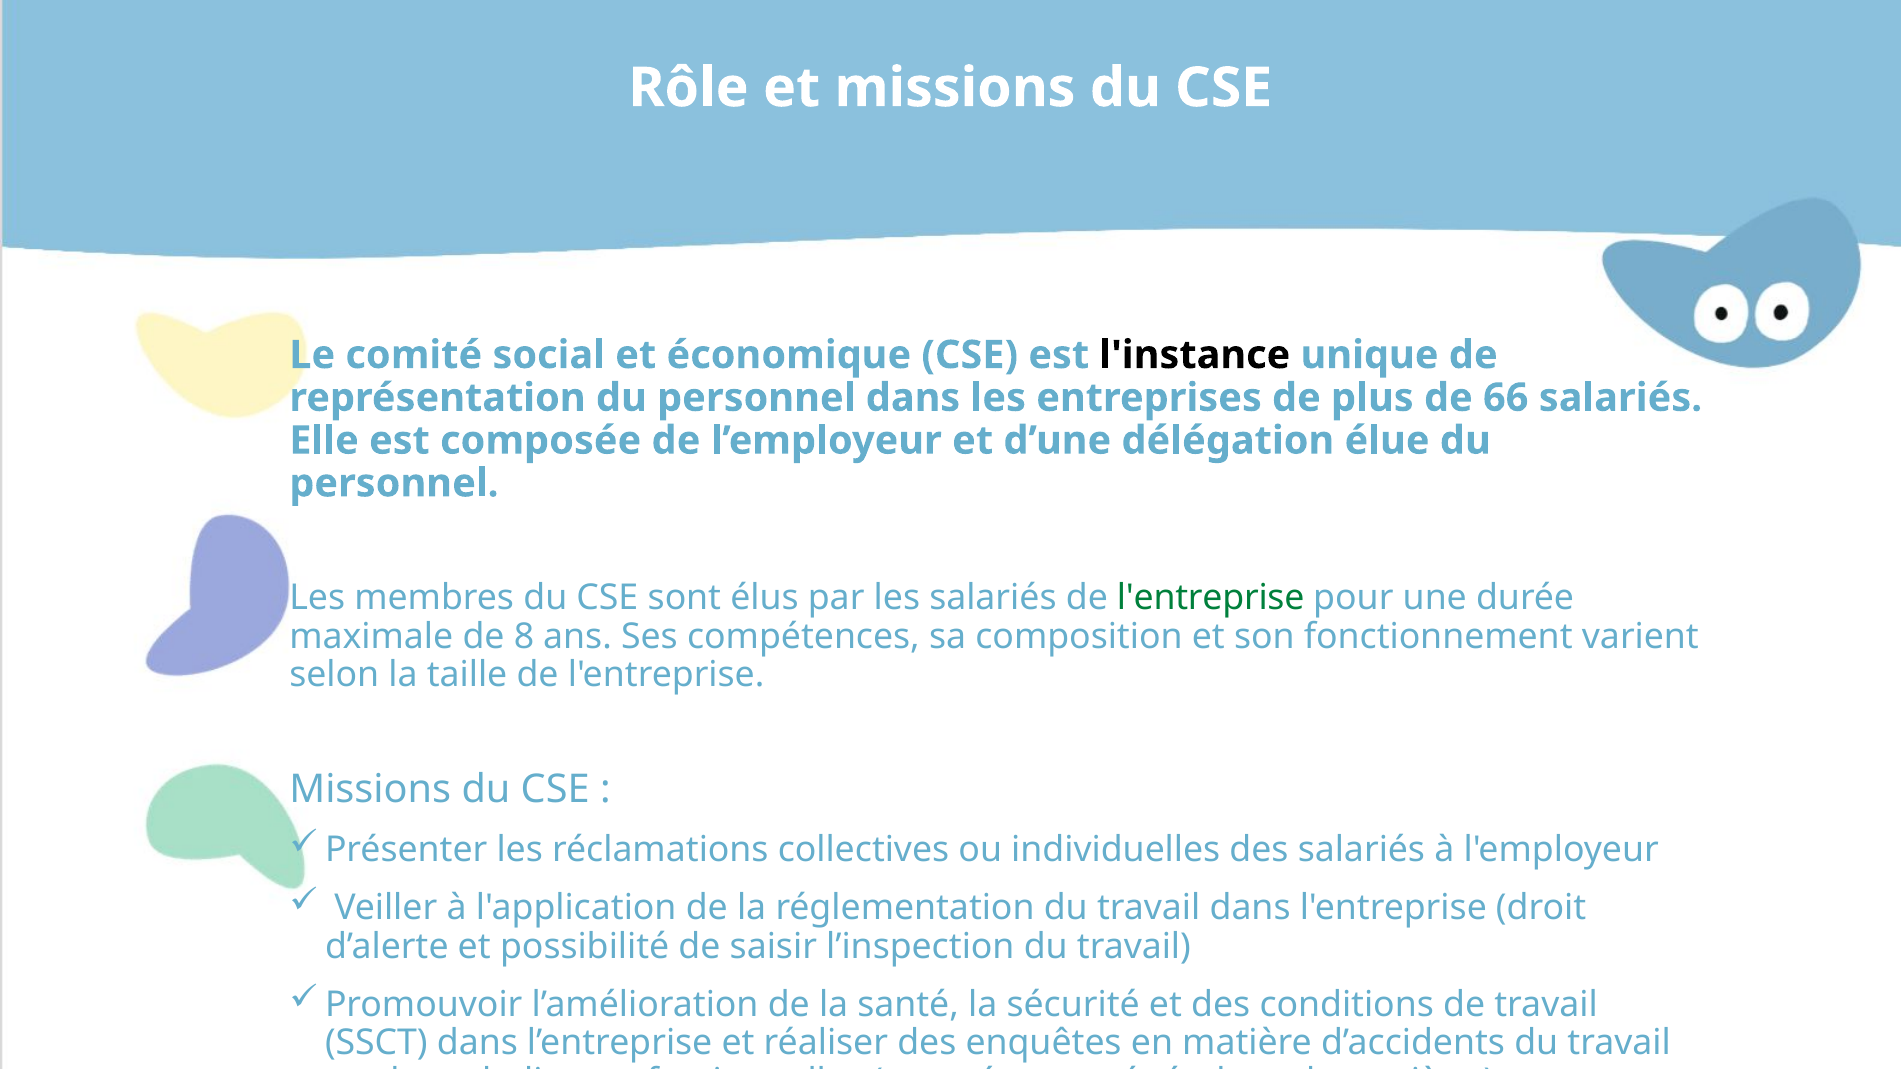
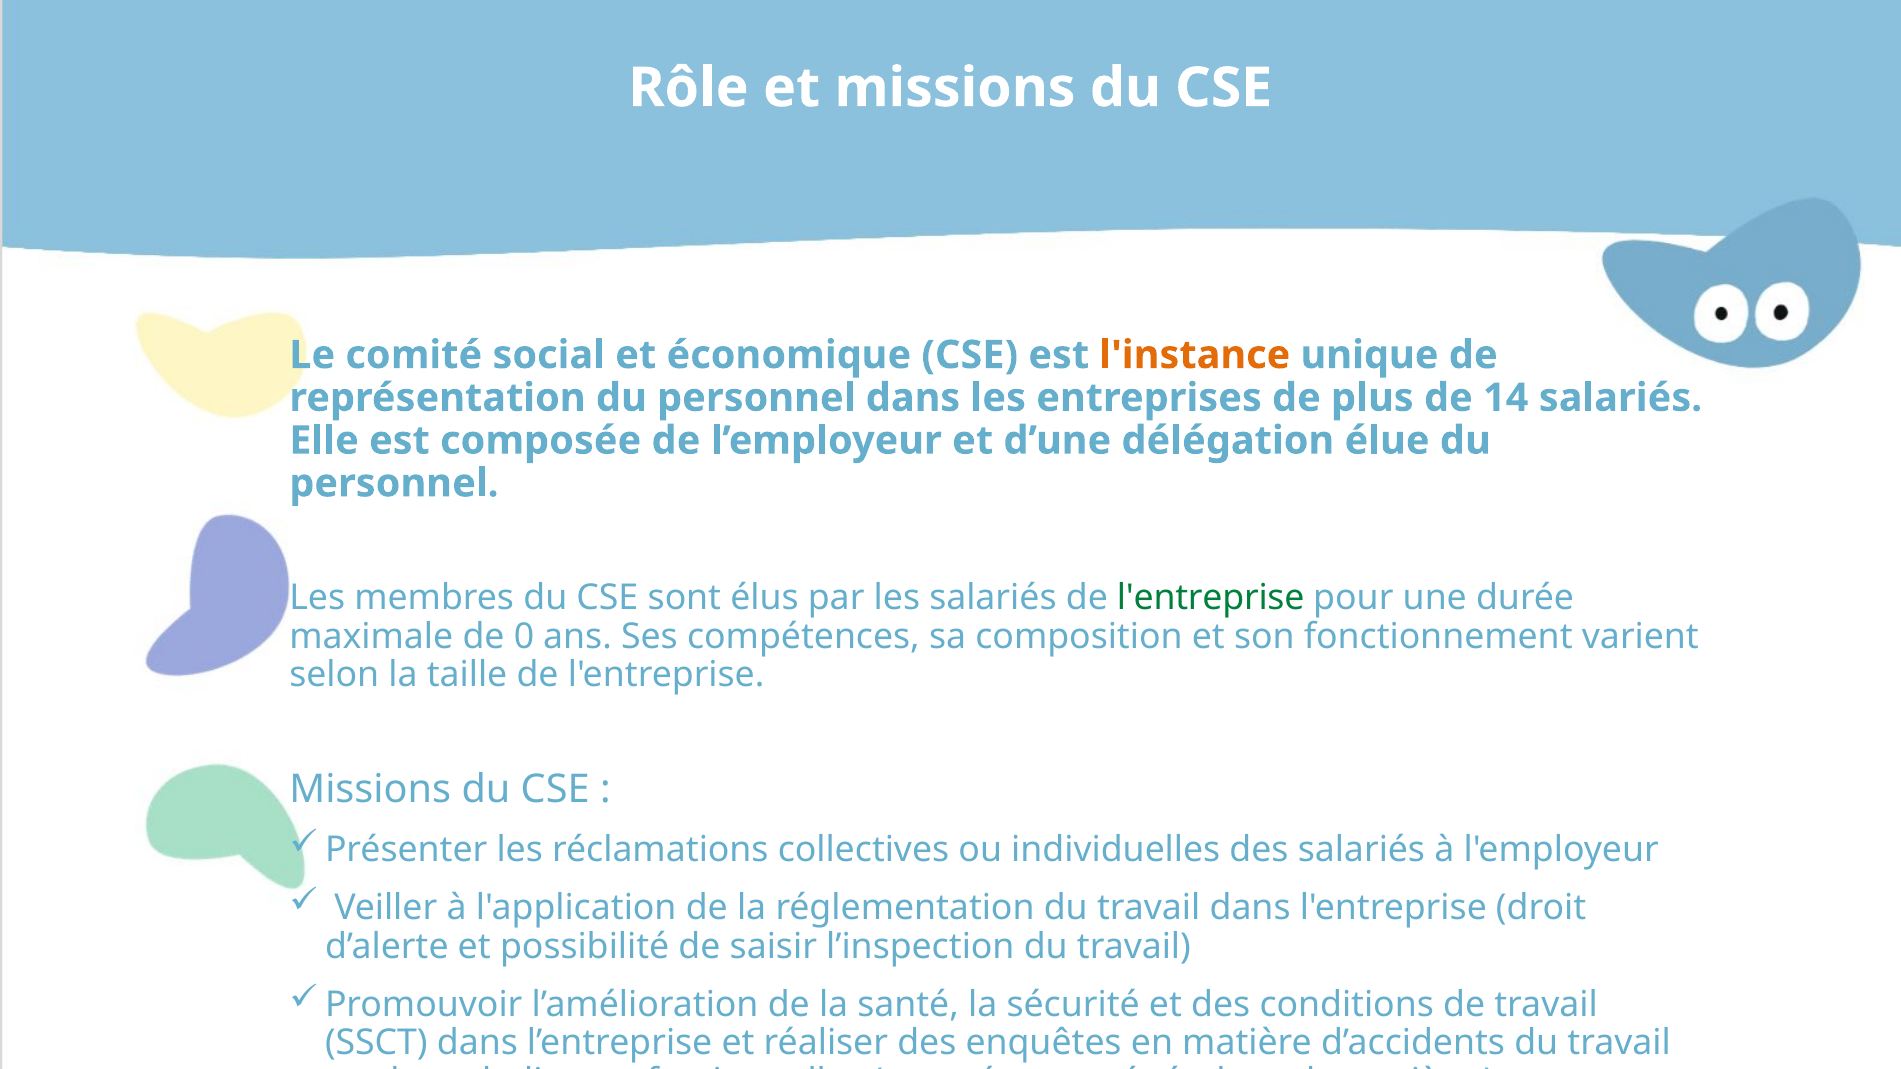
l'instance colour: black -> orange (1195, 355)
66: 66 -> 14 (1506, 398)
8: 8 -> 0 (524, 636)
